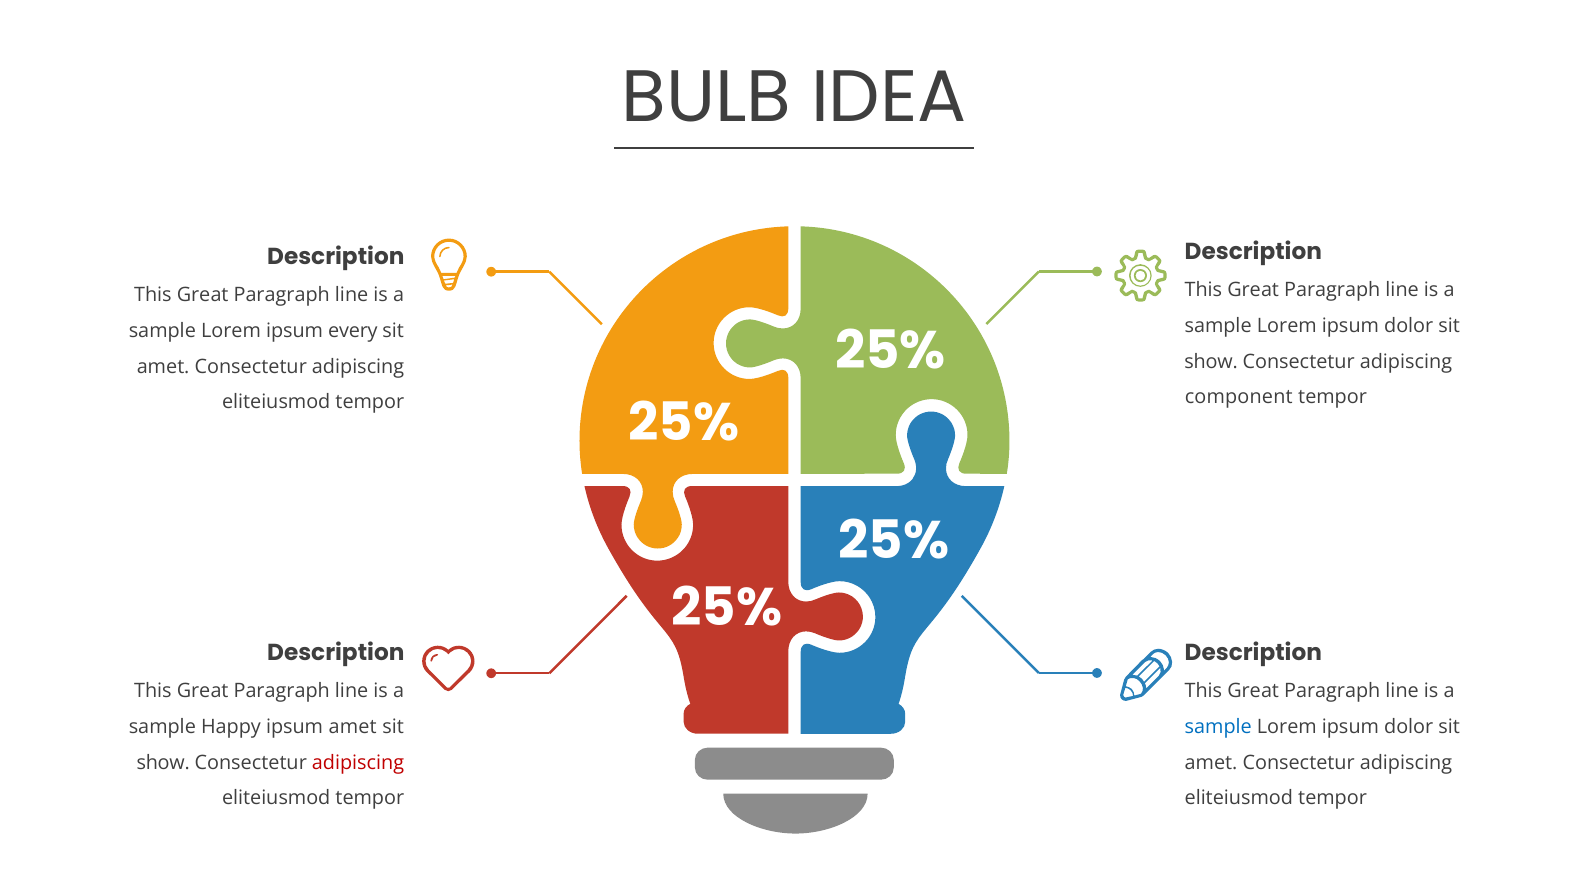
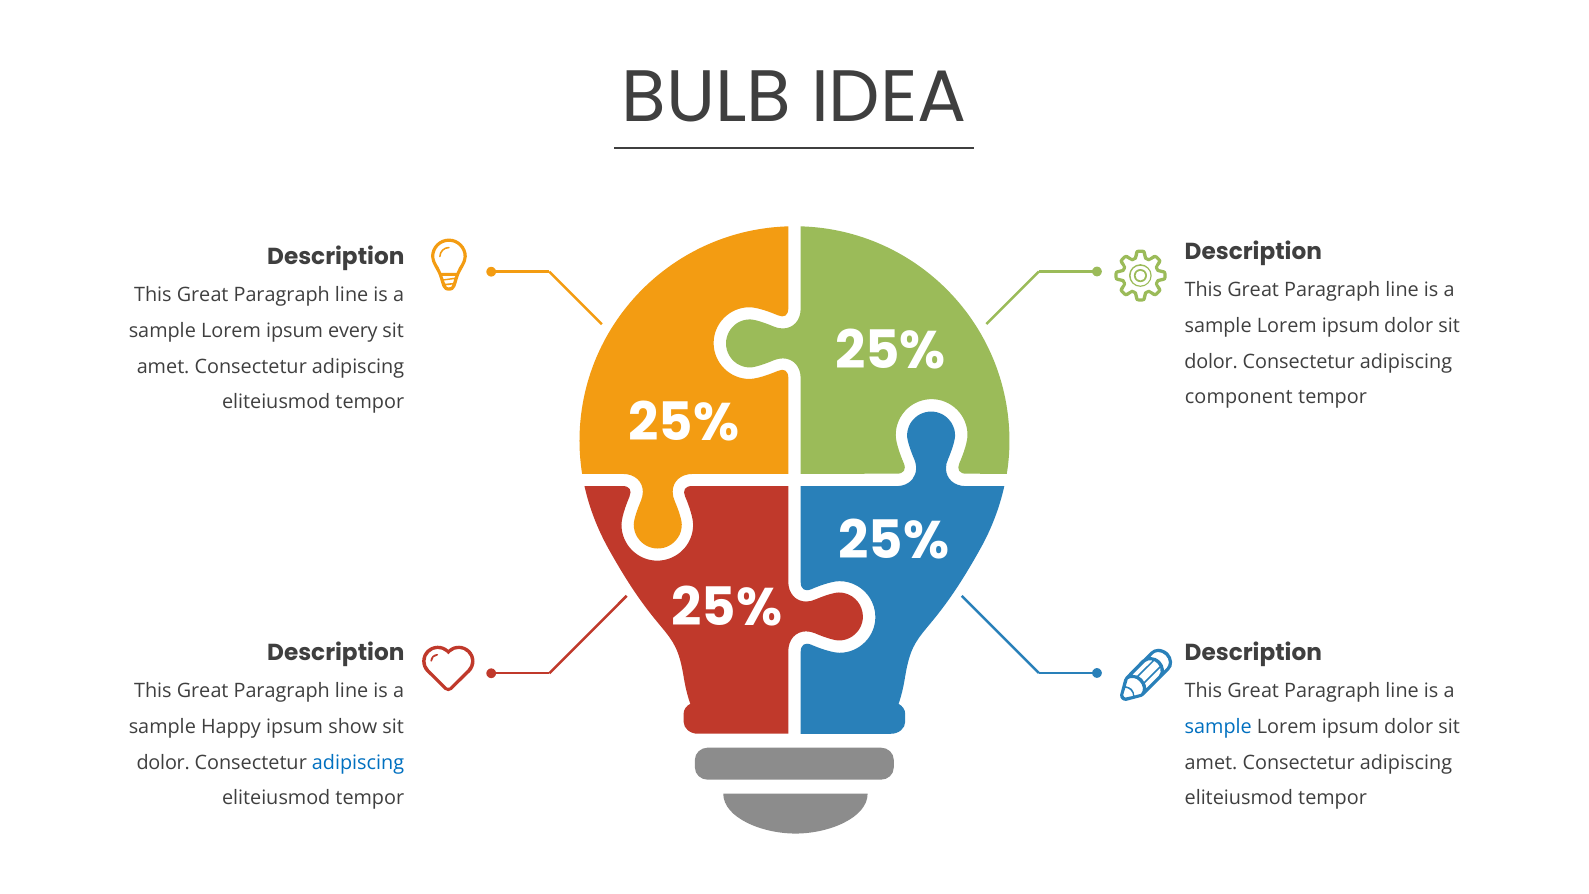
show: show -> dolor (1211, 361)
ipsum amet: amet -> show (353, 727)
show: show -> dolor (163, 762)
adipiscing colour: red -> blue (358, 762)
